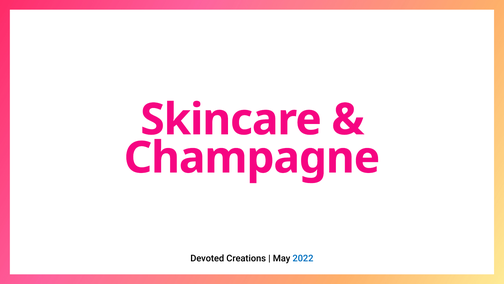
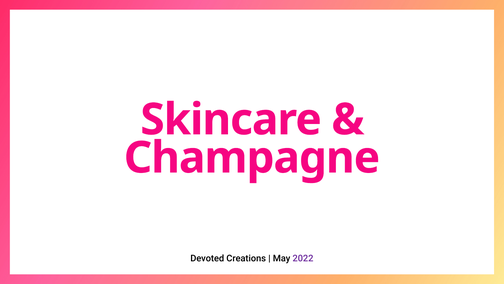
2022 colour: blue -> purple (303, 258)
